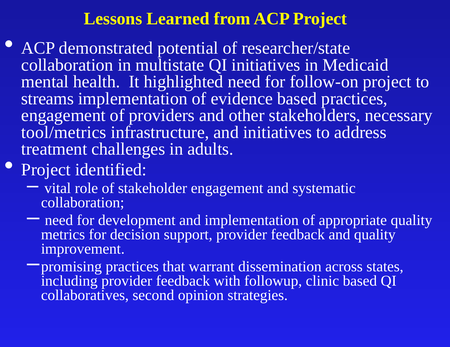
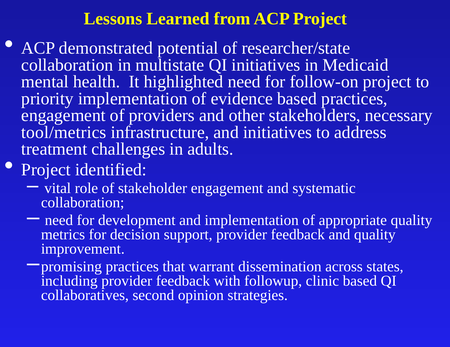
streams: streams -> priority (48, 99)
